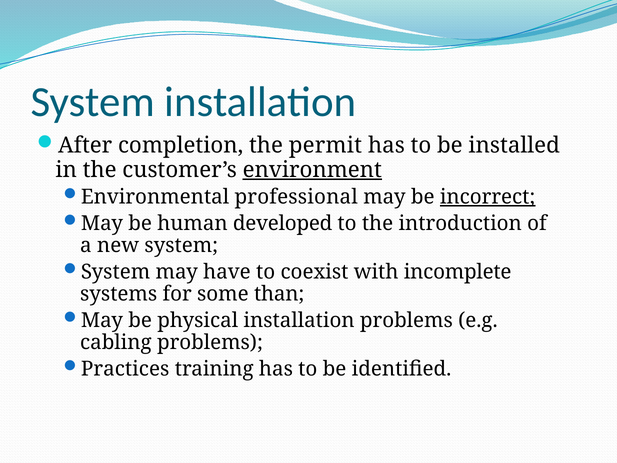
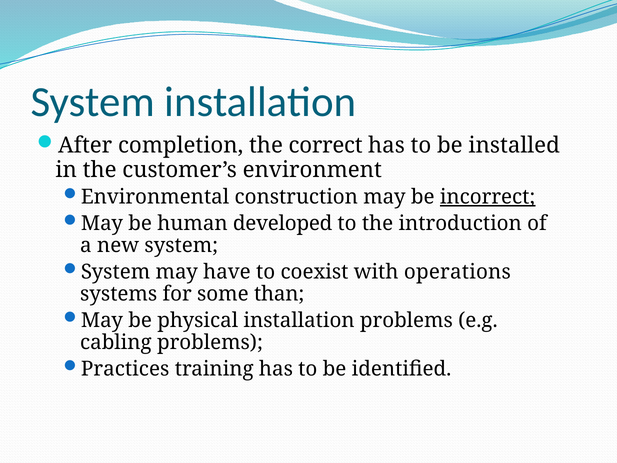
permit: permit -> correct (326, 146)
environment underline: present -> none (312, 170)
professional: professional -> construction (296, 197)
incomplete: incomplete -> operations (457, 272)
